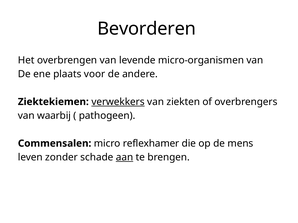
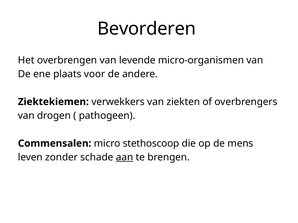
verwekkers underline: present -> none (118, 102)
waarbij: waarbij -> drogen (54, 116)
reflexhamer: reflexhamer -> stethoscoop (151, 144)
